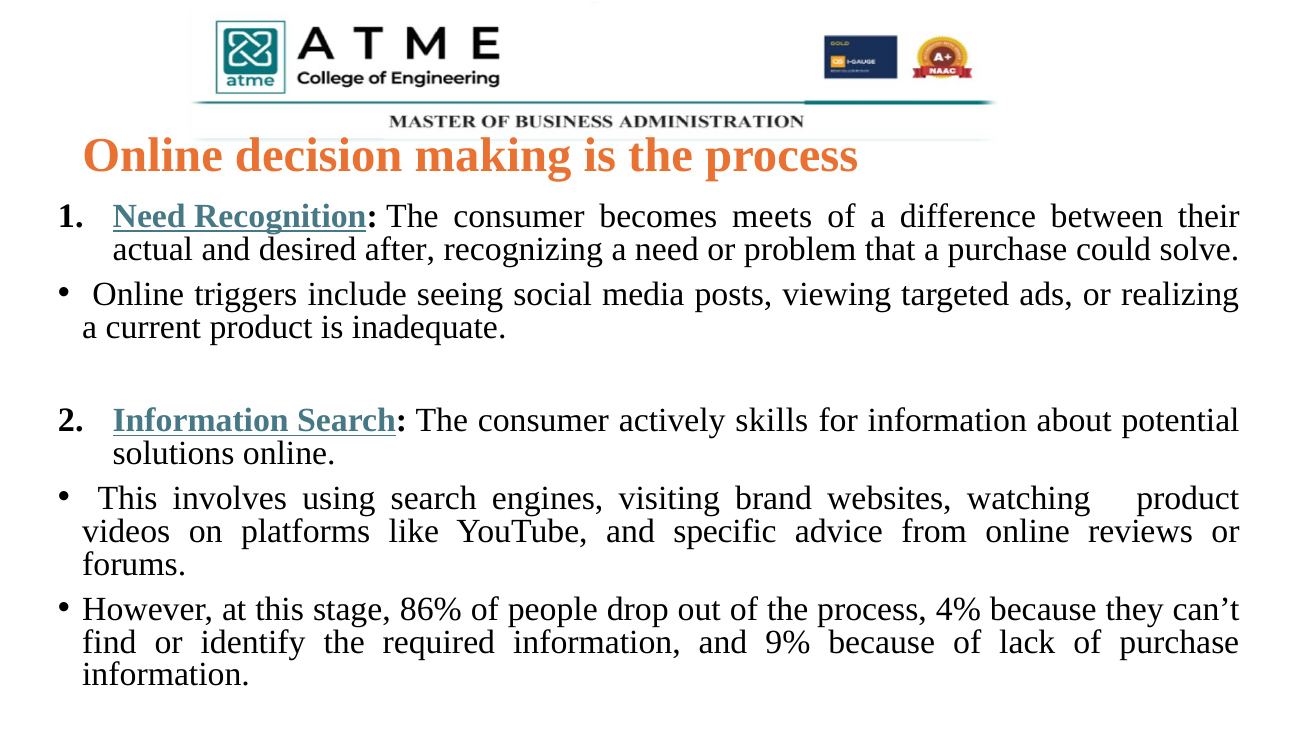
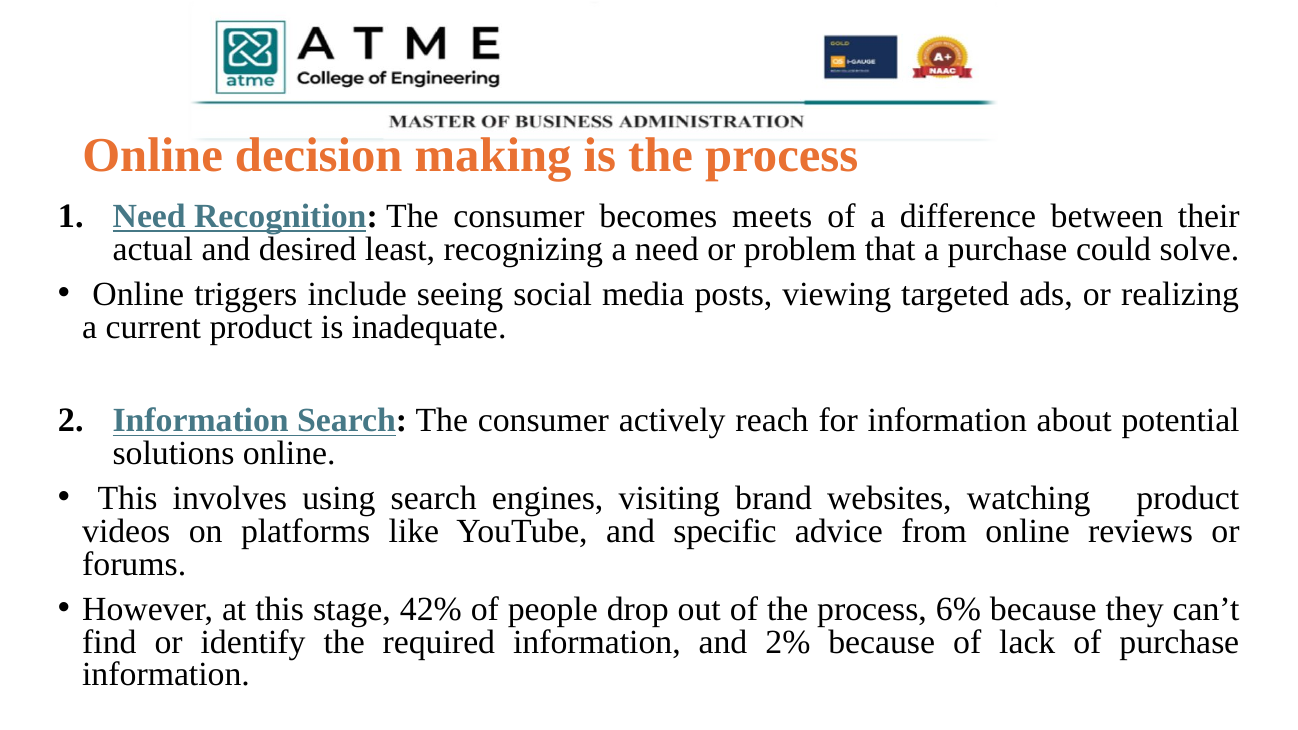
after: after -> least (400, 249)
skills: skills -> reach (772, 421)
86%: 86% -> 42% (431, 609)
4%: 4% -> 6% (958, 609)
9%: 9% -> 2% (788, 642)
